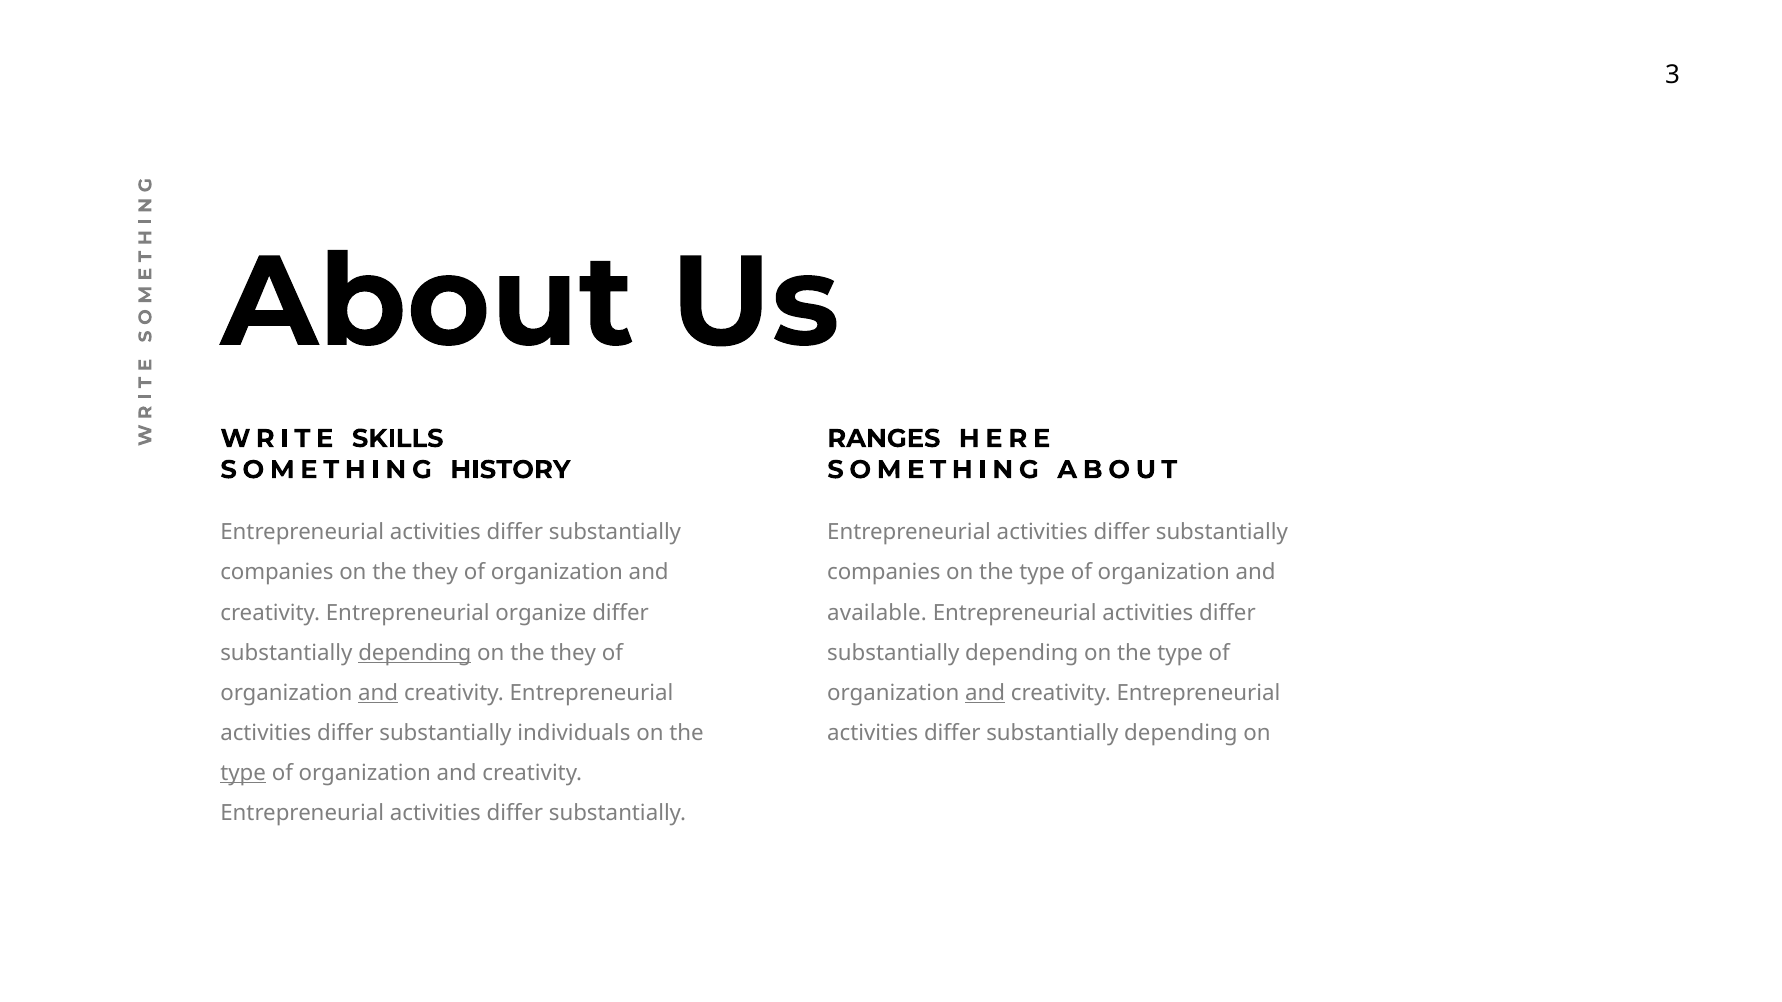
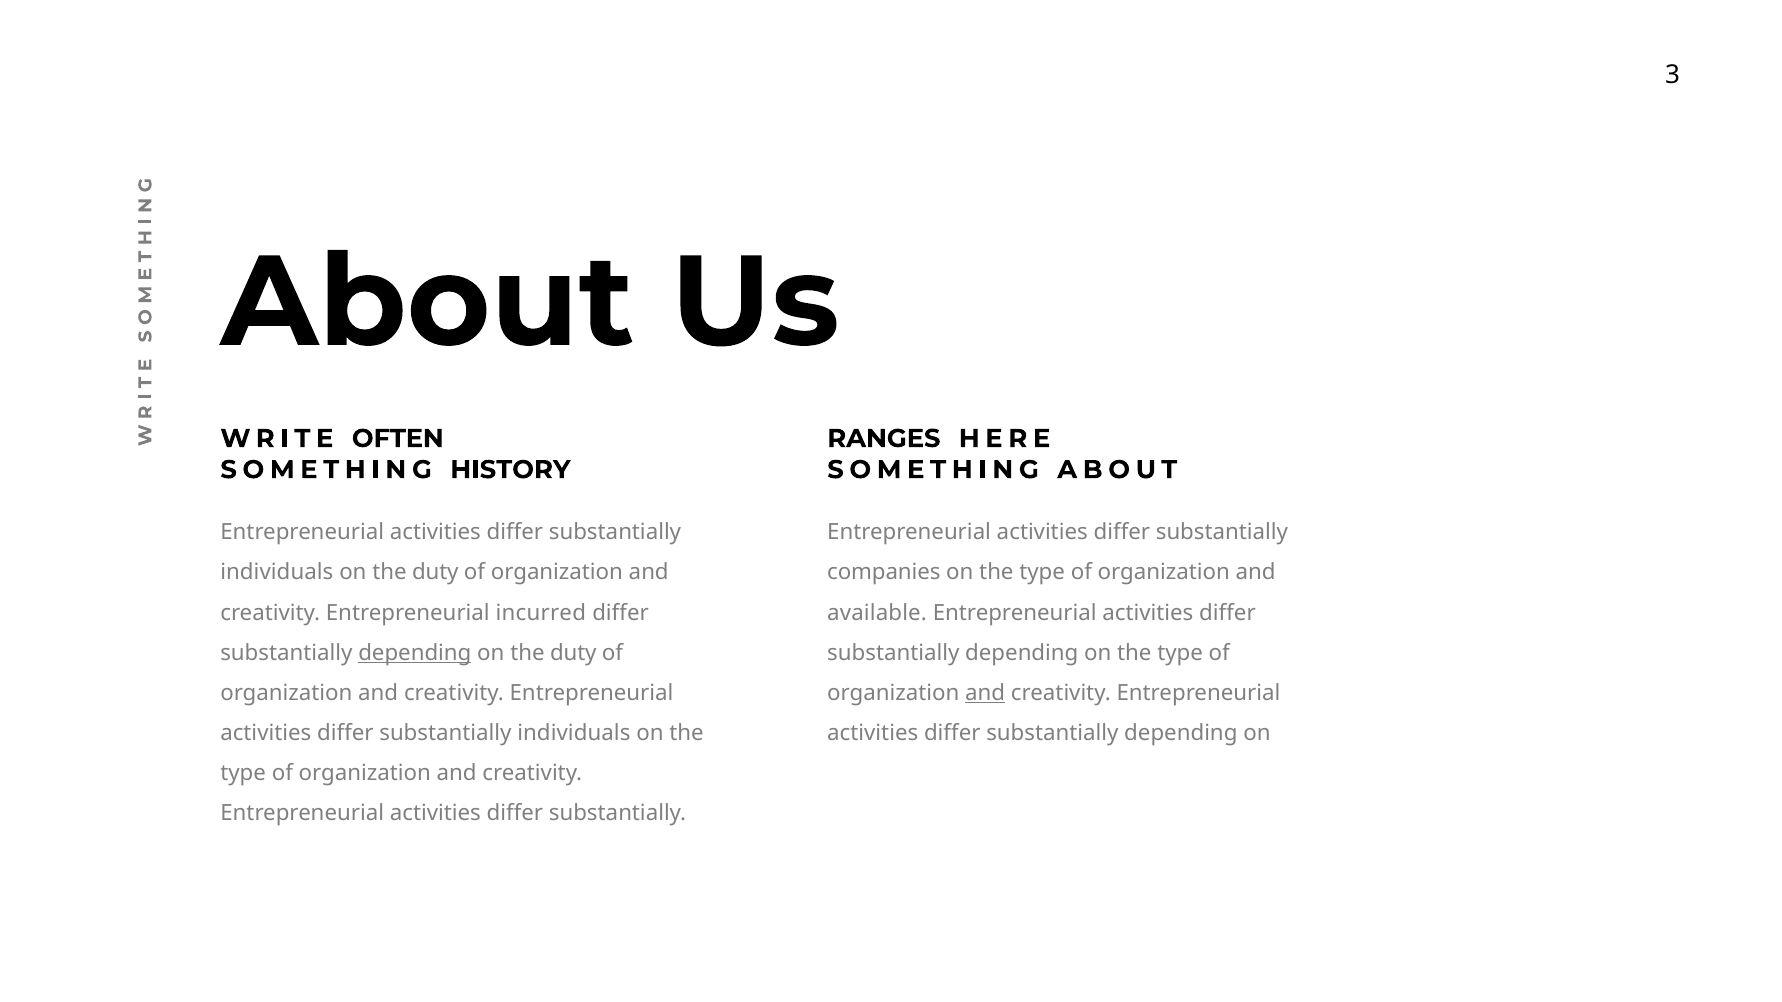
SKILLS: SKILLS -> OFTEN (398, 439)
companies: companies -> individuals (277, 573)
they: they -> duty (435, 573)
organize: organize -> incurred (541, 613)
they: they -> duty (573, 653)
and underline: present -> none (378, 693)
type underline: present -> none (243, 774)
